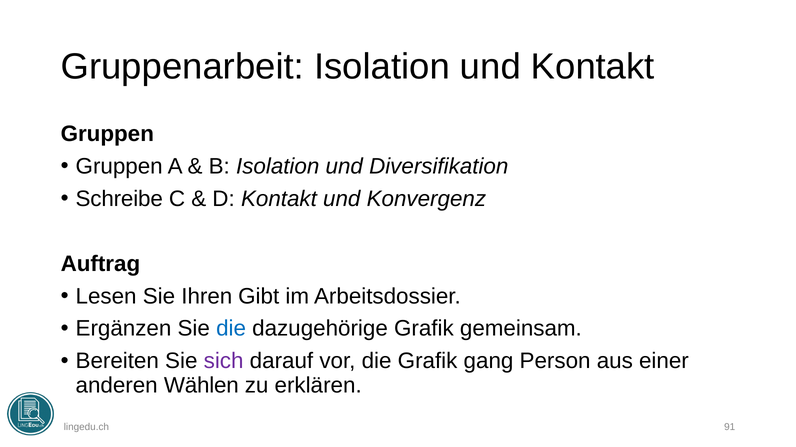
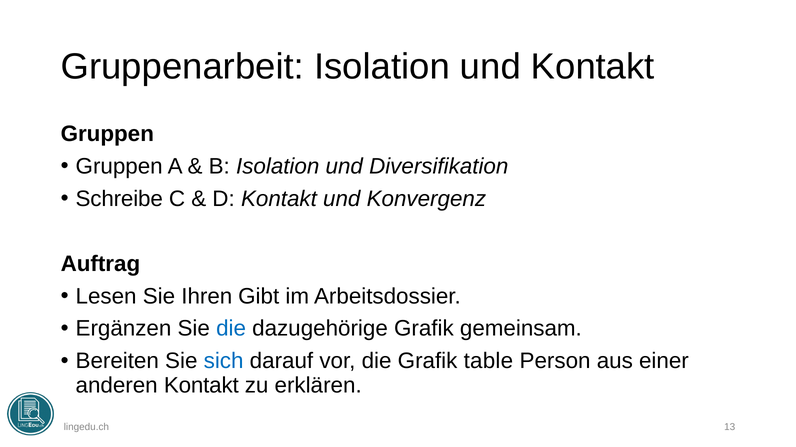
sich colour: purple -> blue (224, 362)
gang: gang -> table (488, 362)
anderen Wählen: Wählen -> Kontakt (201, 386)
91: 91 -> 13 (730, 428)
